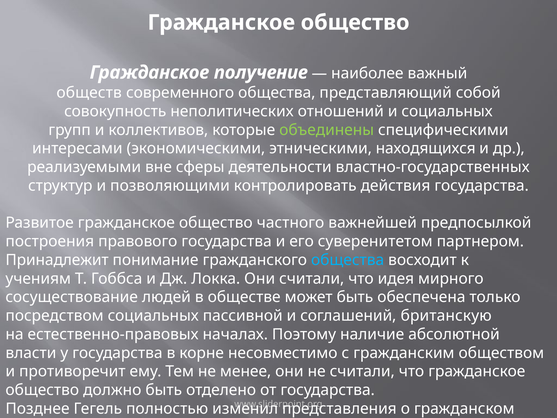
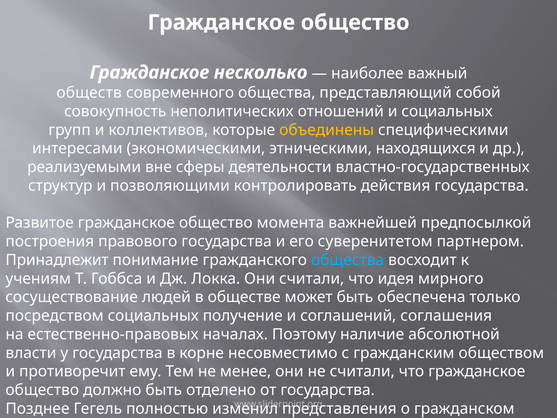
получение: получение -> несколько (261, 72)
объединены colour: light green -> yellow (327, 130)
общество частного: частного -> момента (290, 223)
пассивной: пассивной -> получение (243, 316)
британскую: британскую -> соглашения (446, 316)
